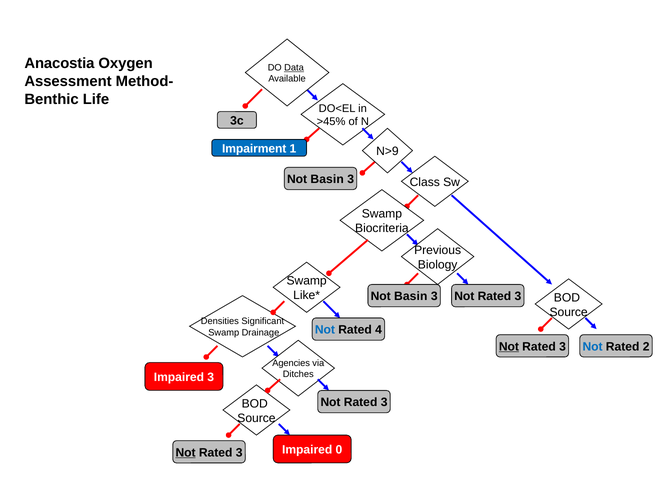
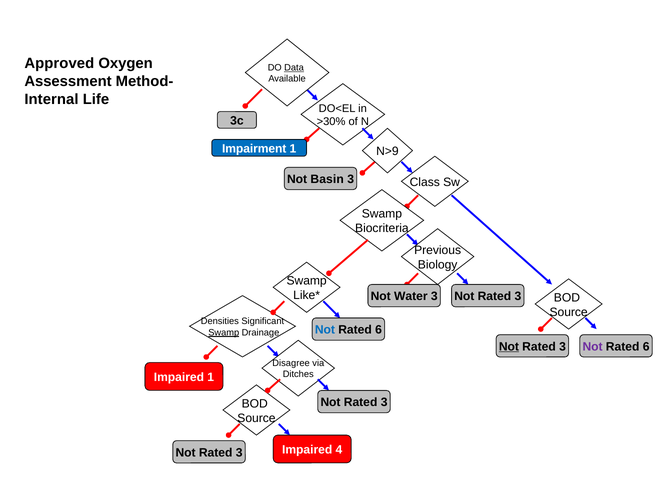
Anacostia: Anacostia -> Approved (59, 63)
Benthic: Benthic -> Internal (51, 99)
>45%: >45% -> >30% (331, 122)
Basin: Basin -> Water (411, 296)
4: 4 -> 6 (379, 330)
Swamp underline: none -> present (224, 332)
Not colour: blue -> purple (593, 346)
2: 2 -> 6 (646, 346)
Agencies: Agencies -> Disagree (291, 363)
Impaired 3: 3 -> 1 (211, 377)
0: 0 -> 4 (339, 450)
Not underline: present -> none (186, 452)
